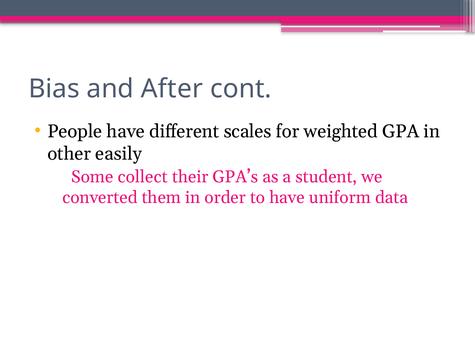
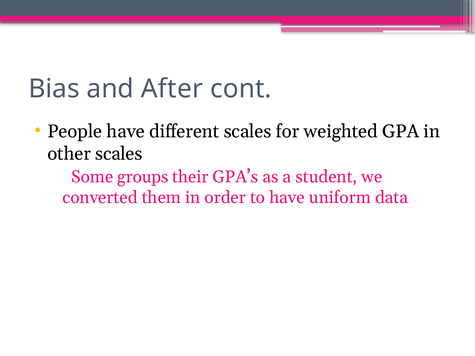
other easily: easily -> scales (119, 154)
collect: collect -> groups (143, 177)
